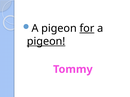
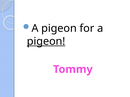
for underline: present -> none (87, 28)
